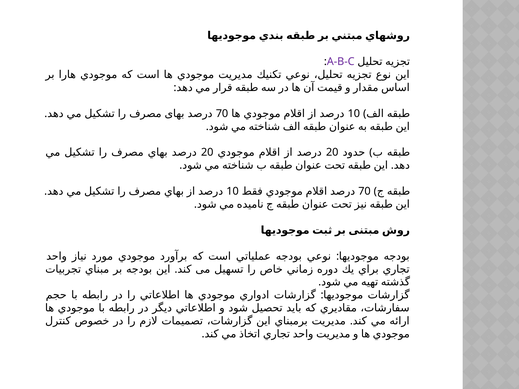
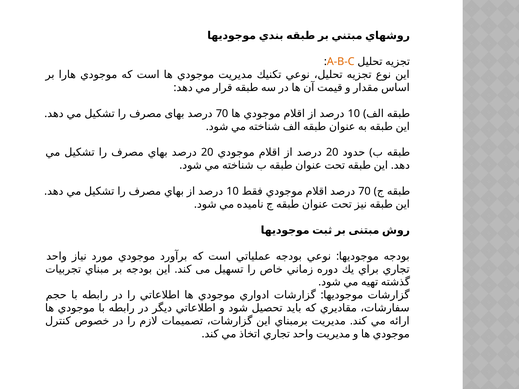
A-B-C colour: purple -> orange (341, 62)
